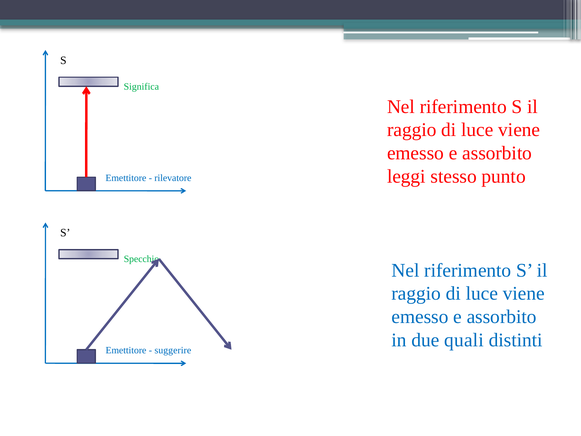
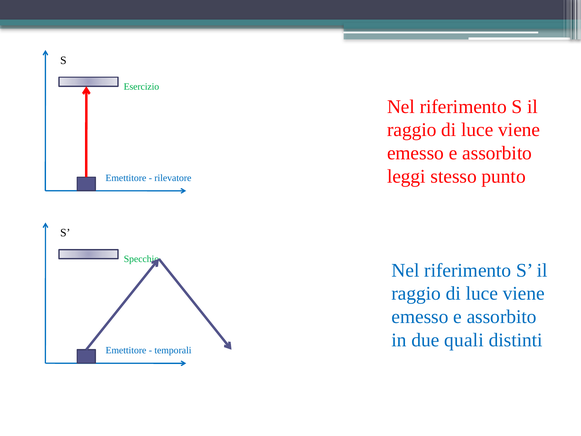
Significa: Significa -> Esercizio (141, 86)
suggerire: suggerire -> temporali (173, 350)
